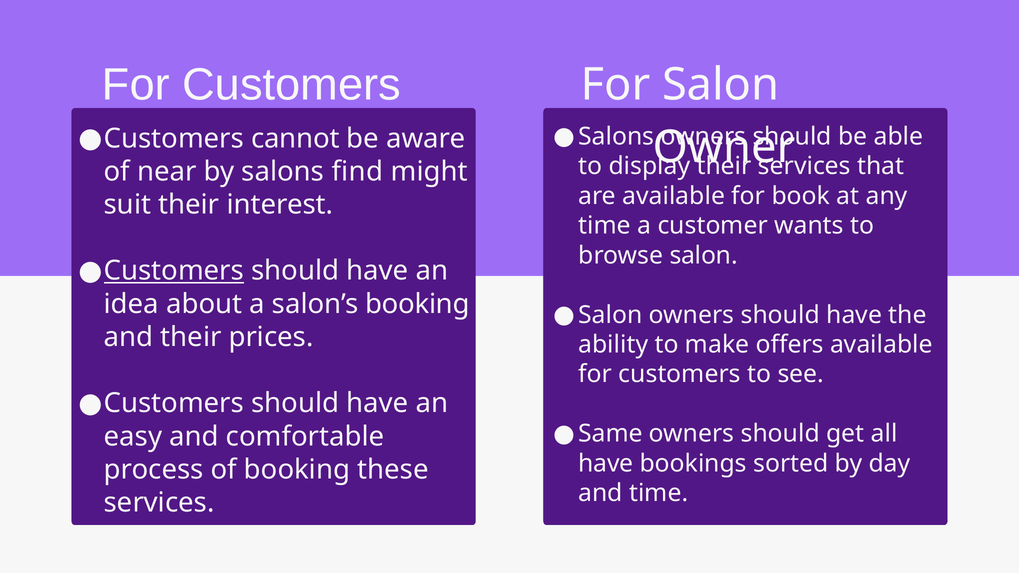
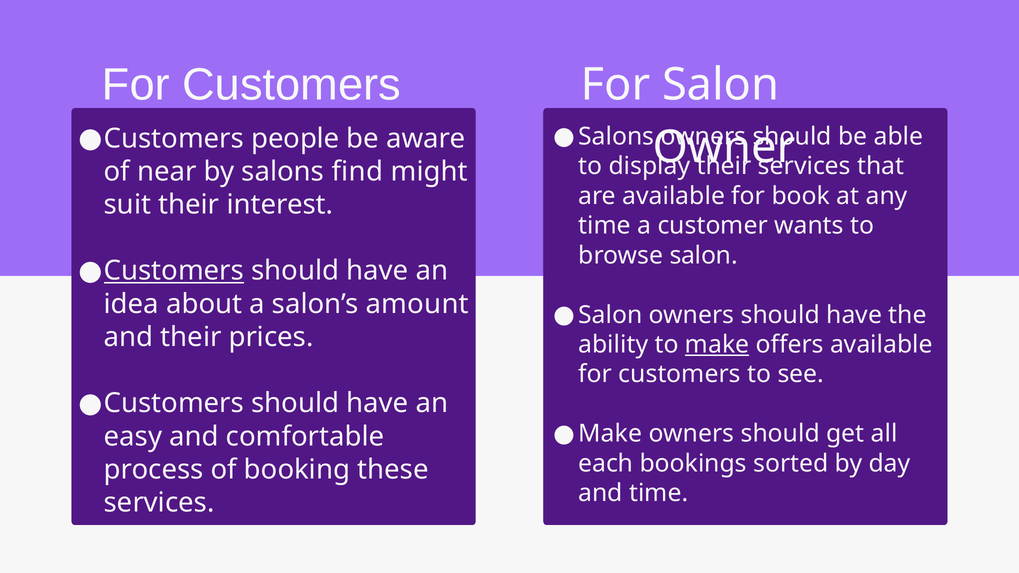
cannot: cannot -> people (295, 138)
salon’s booking: booking -> amount (417, 304)
make underline: none -> present (717, 345)
Same: Same -> Make (610, 434)
have: have -> each (606, 464)
